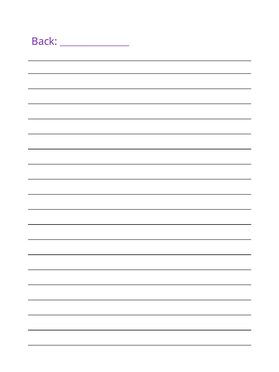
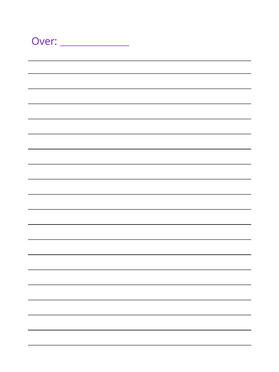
Back: Back -> Over (44, 42)
